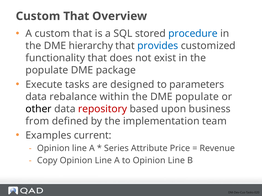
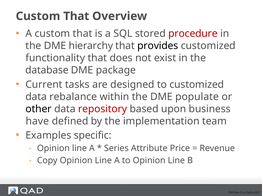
procedure colour: blue -> red (193, 34)
provides colour: blue -> black (158, 46)
populate: populate -> database (47, 70)
Execute: Execute -> Current (44, 85)
to parameters: parameters -> customized (197, 85)
from: from -> have (37, 121)
current: current -> specific (93, 136)
